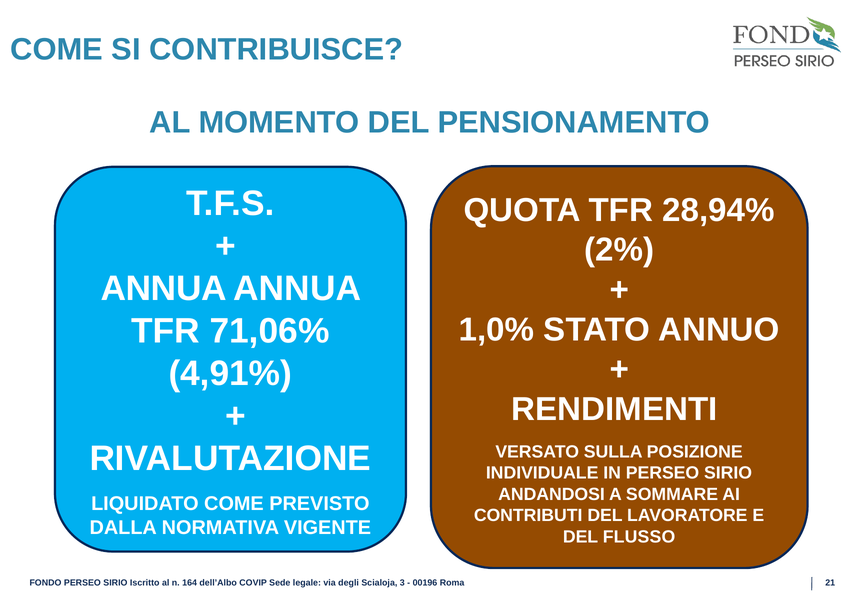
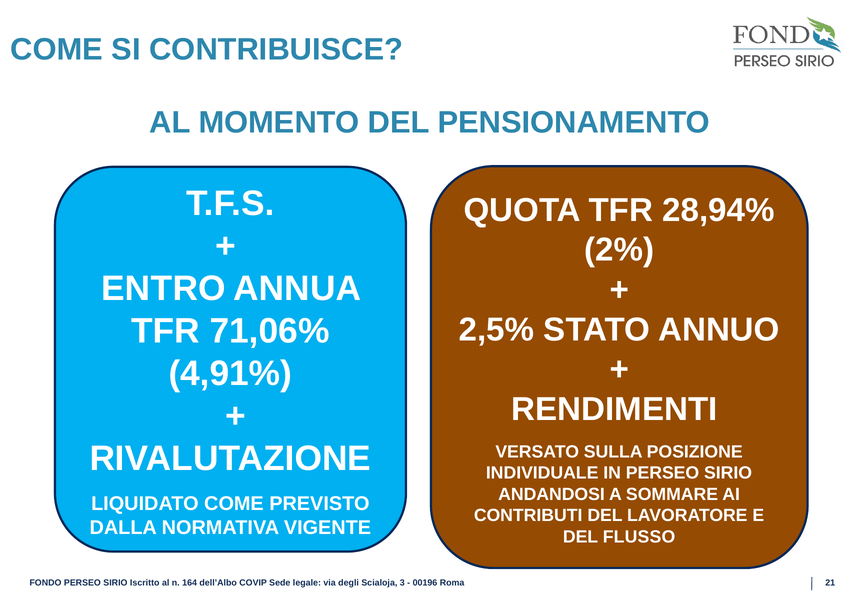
ANNUA: ANNUA -> ENTRO (163, 289)
1,0%: 1,0% -> 2,5% (496, 329)
